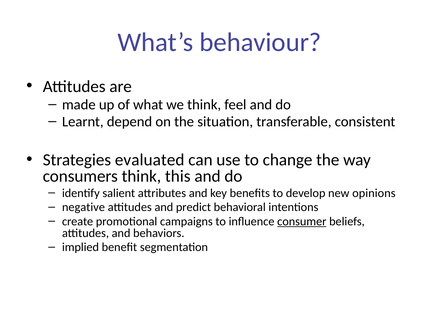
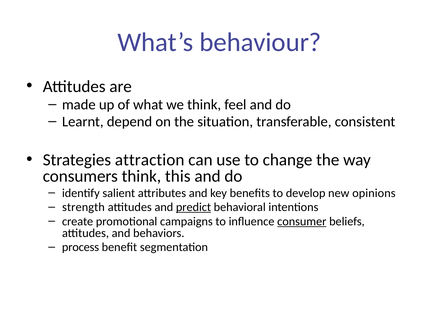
evaluated: evaluated -> attraction (150, 160)
negative: negative -> strength (83, 207)
predict underline: none -> present (193, 207)
implied: implied -> process (81, 247)
